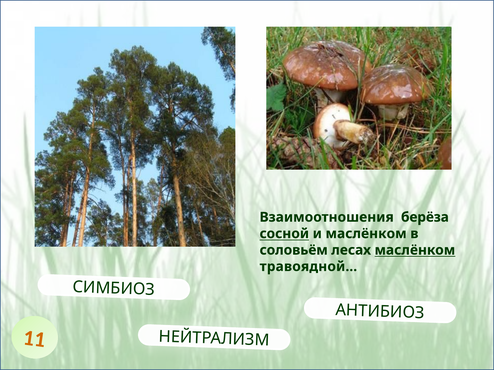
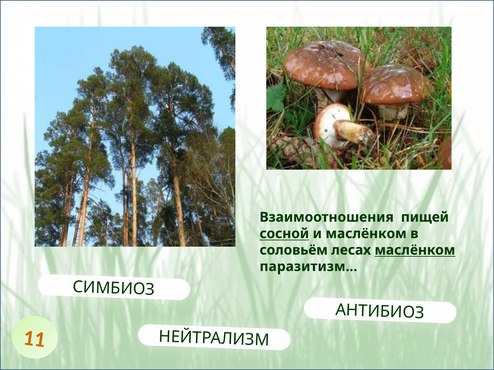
берёза: берёза -> пищей (425, 217)
травоядной…: травоядной… -> паразитизм… (308, 267)
